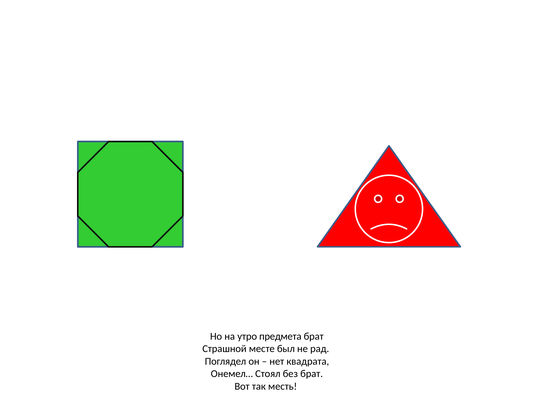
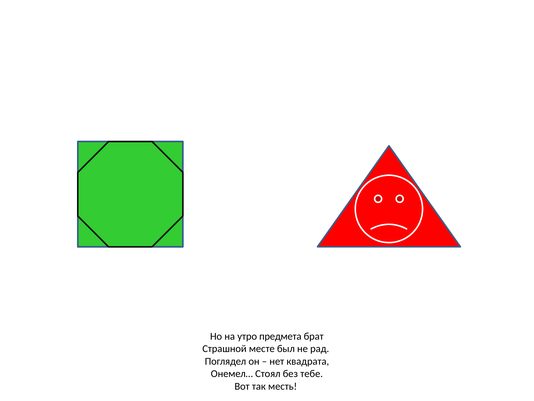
без брат: брат -> тебе (312, 373)
